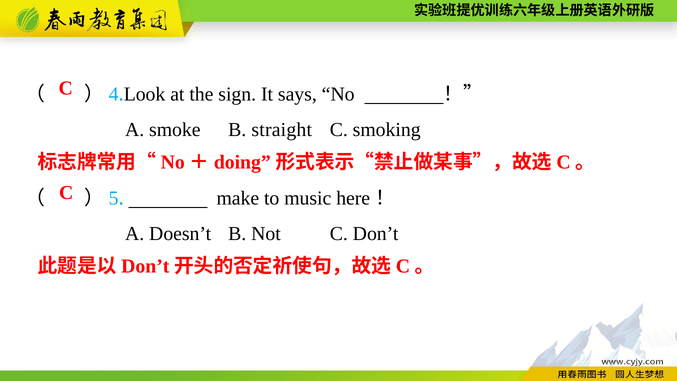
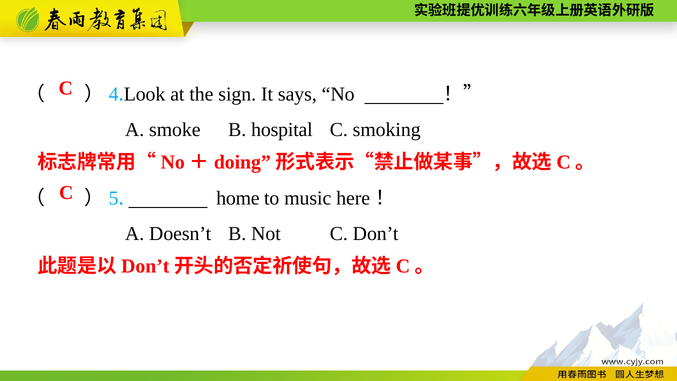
straight: straight -> hospital (282, 130)
make: make -> home (238, 198)
